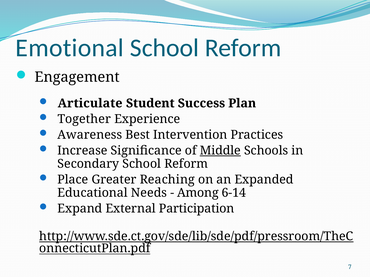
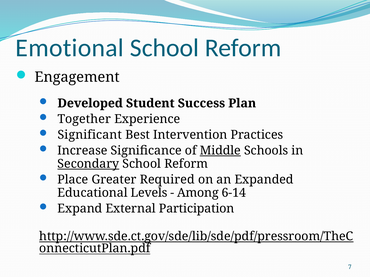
Articulate: Articulate -> Developed (90, 103)
Awareness: Awareness -> Significant (90, 135)
Secondary underline: none -> present (88, 164)
Reaching: Reaching -> Required (167, 180)
Needs: Needs -> Levels (149, 193)
